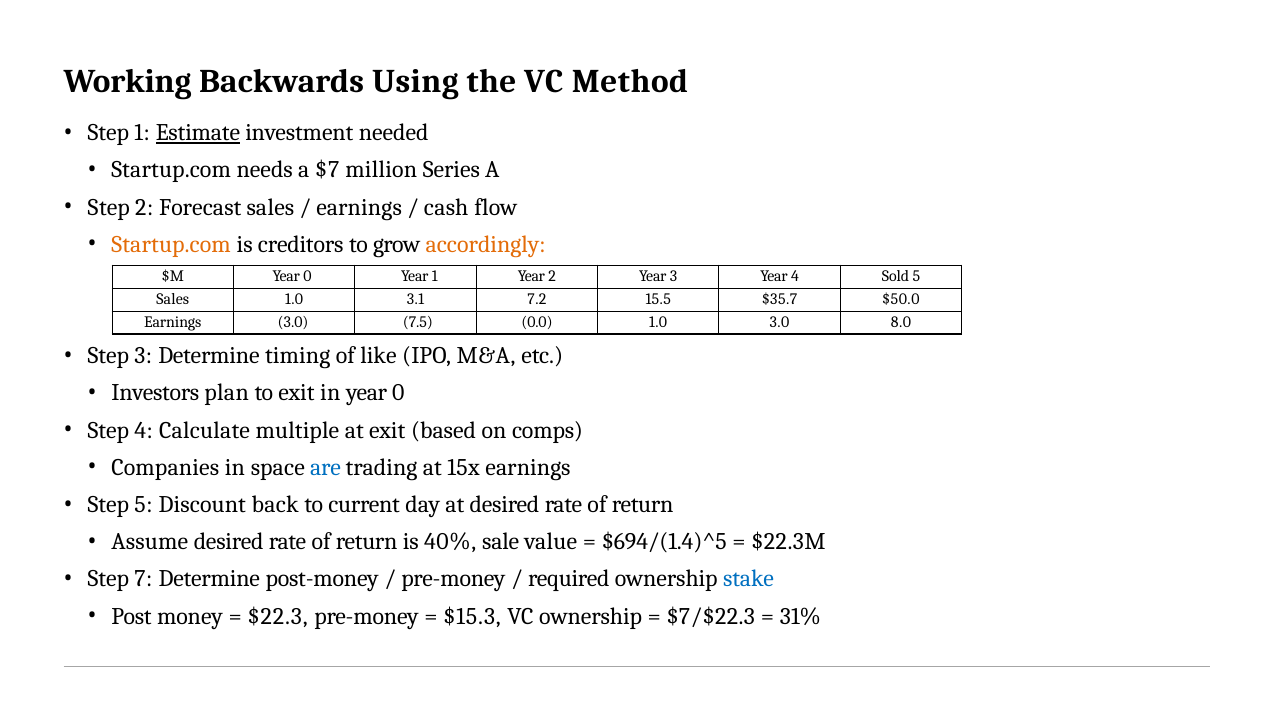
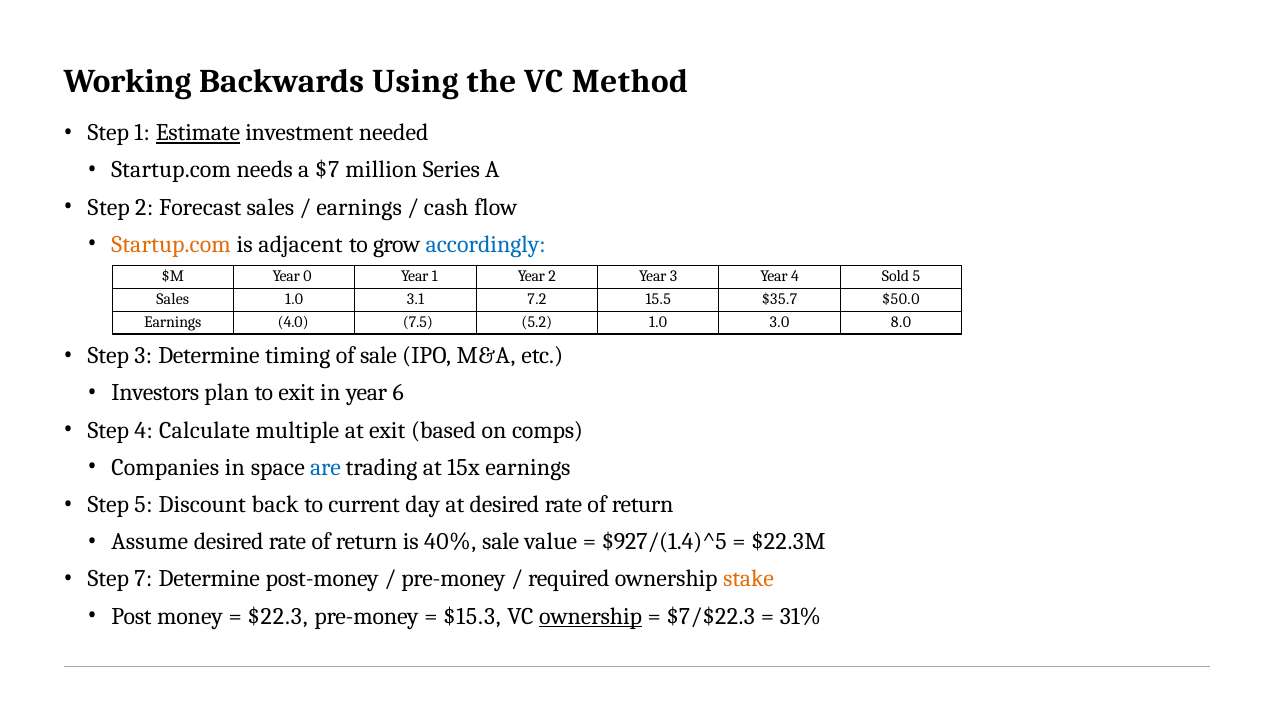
creditors: creditors -> adjacent (300, 244)
accordingly colour: orange -> blue (486, 244)
Earnings 3.0: 3.0 -> 4.0 (293, 322)
0.0: 0.0 -> 5.2 (537, 322)
of like: like -> sale (379, 356)
in year 0: 0 -> 6 (398, 393)
$694/(1.4)^5: $694/(1.4)^5 -> $927/(1.4)^5 (664, 541)
stake colour: blue -> orange (749, 579)
ownership underline: none -> present (591, 616)
